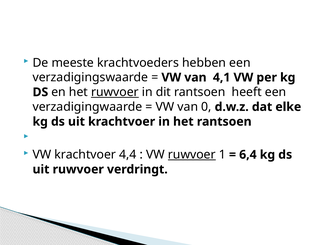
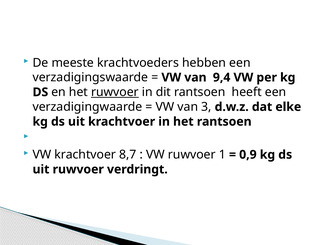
4,1: 4,1 -> 9,4 (222, 77)
0: 0 -> 3 (206, 107)
4,4: 4,4 -> 8,7 (128, 154)
ruwvoer underline: present -> none (192, 154)
6,4: 6,4 -> 0,9 (248, 154)
